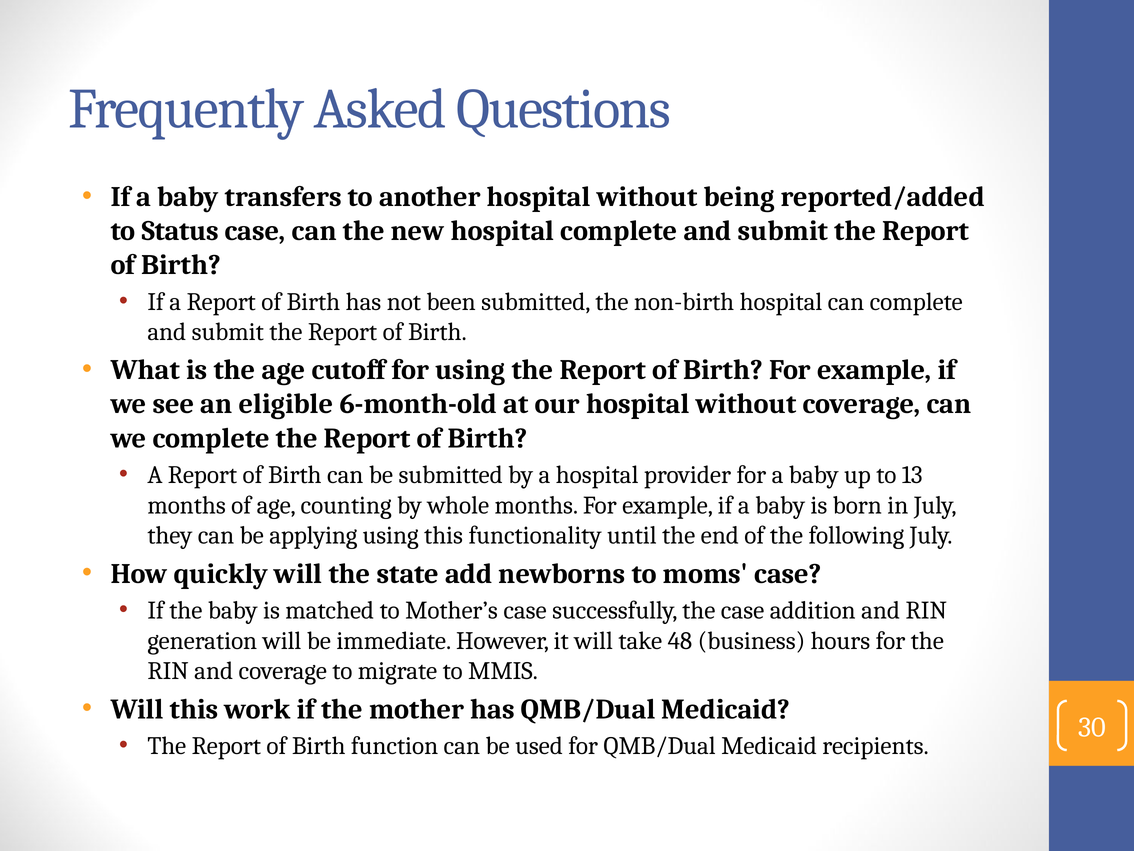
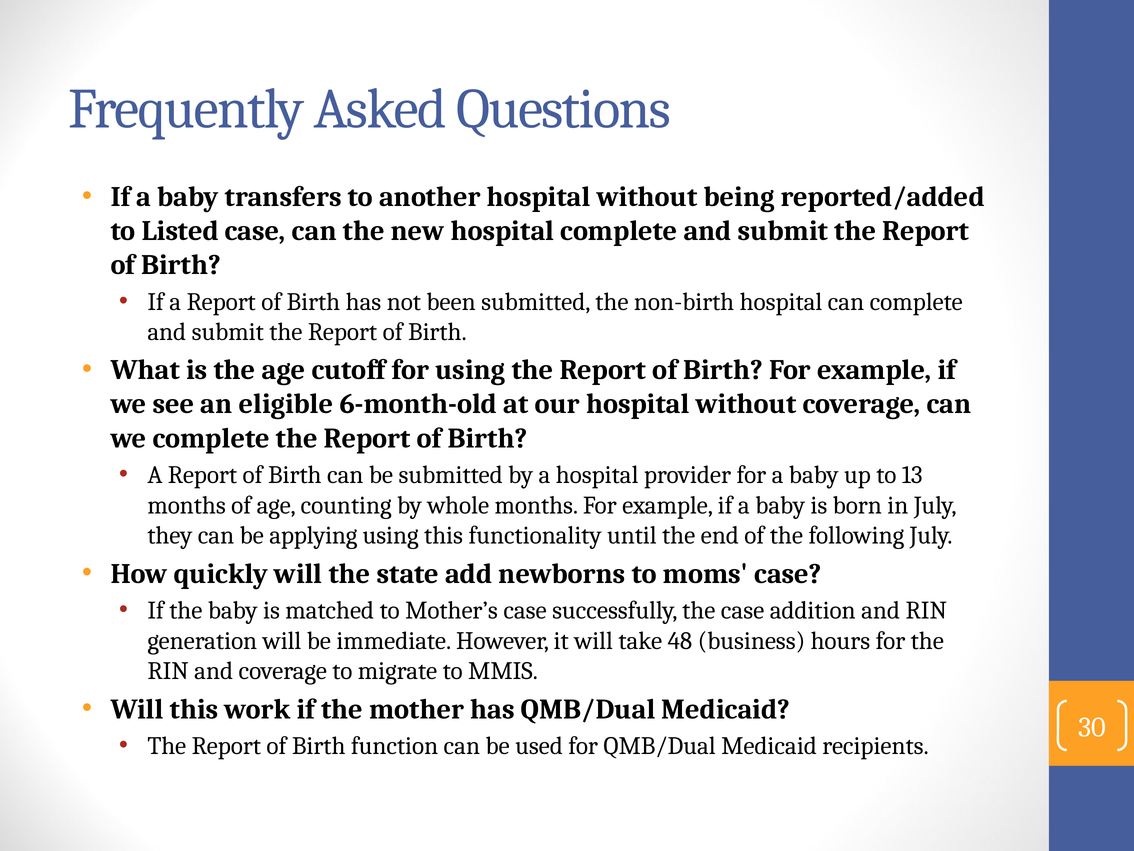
Status: Status -> Listed (180, 231)
